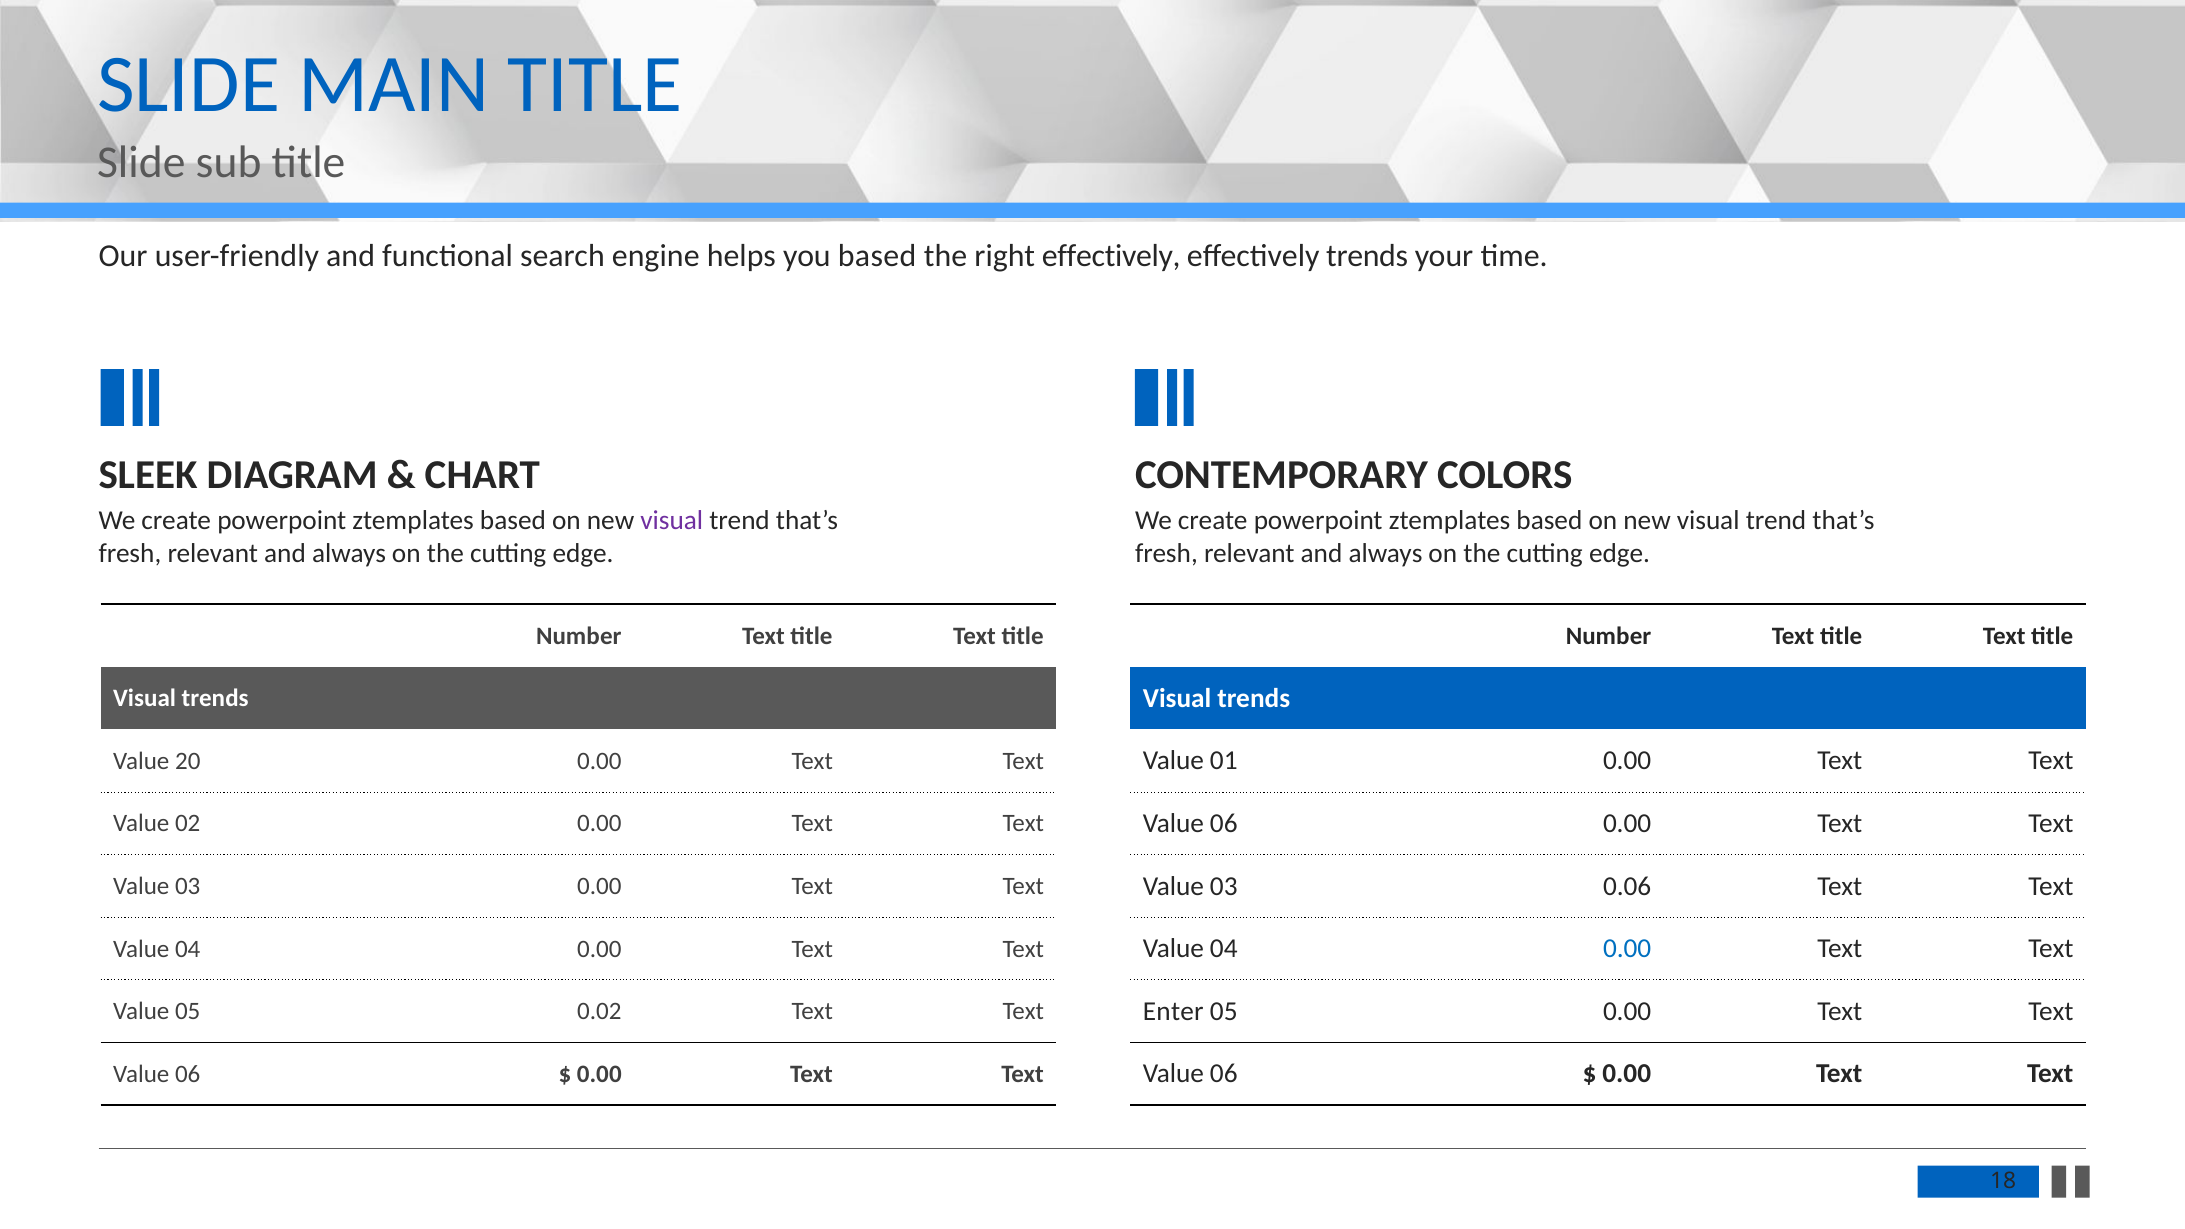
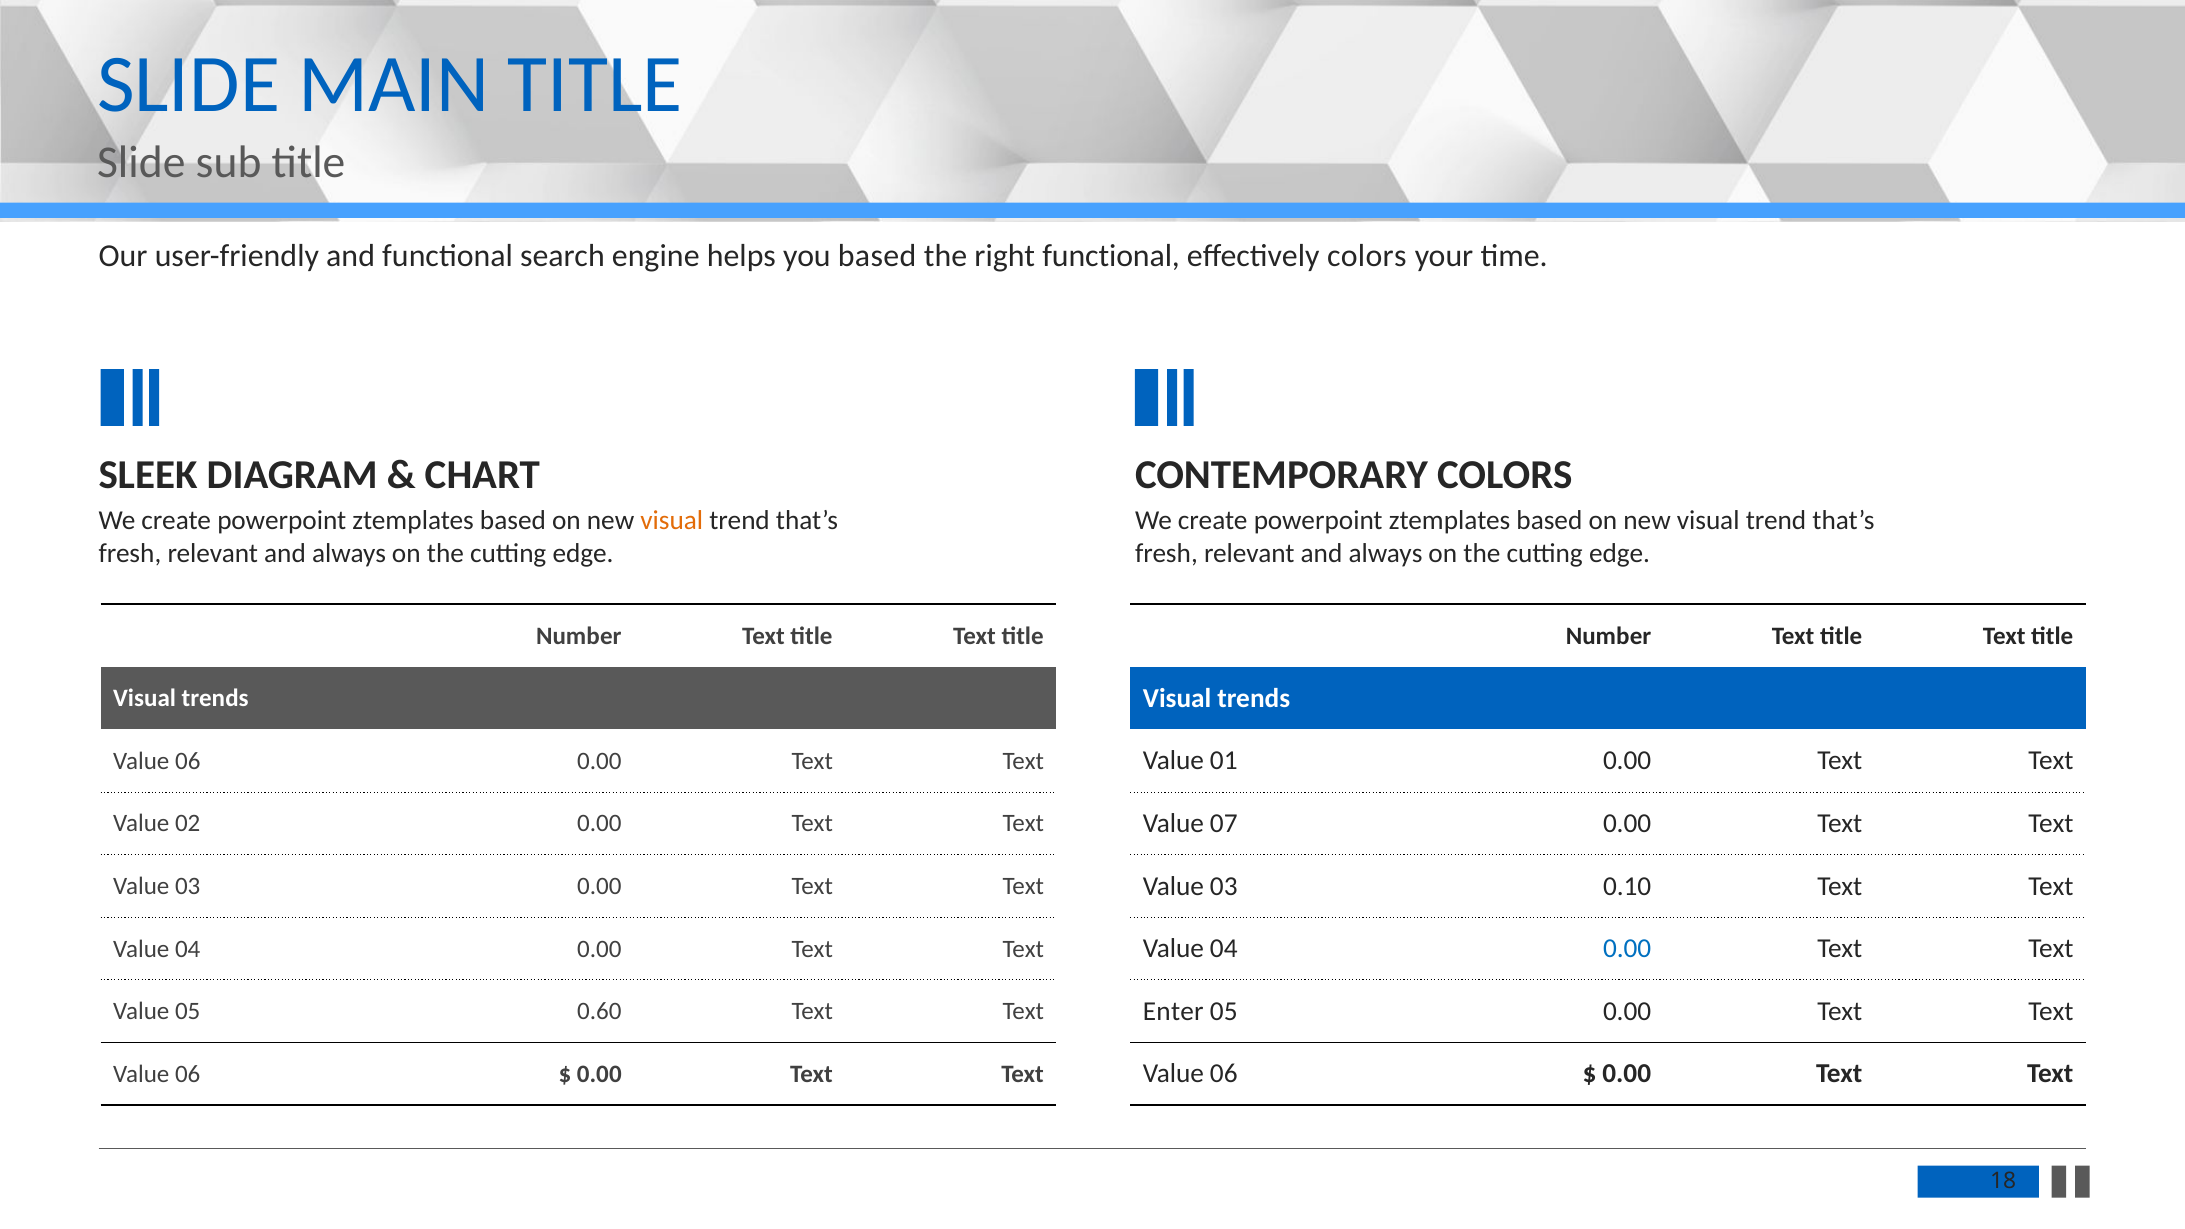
right effectively: effectively -> functional (1111, 256)
effectively trends: trends -> colors (1367, 256)
visual colour: purple -> orange (672, 520)
20: 20 -> 06 (188, 761)
06: 06 -> 07 (1224, 824)
0.06: 0.06 -> 0.10 (1627, 886)
0.02: 0.02 -> 0.60 (599, 1011)
